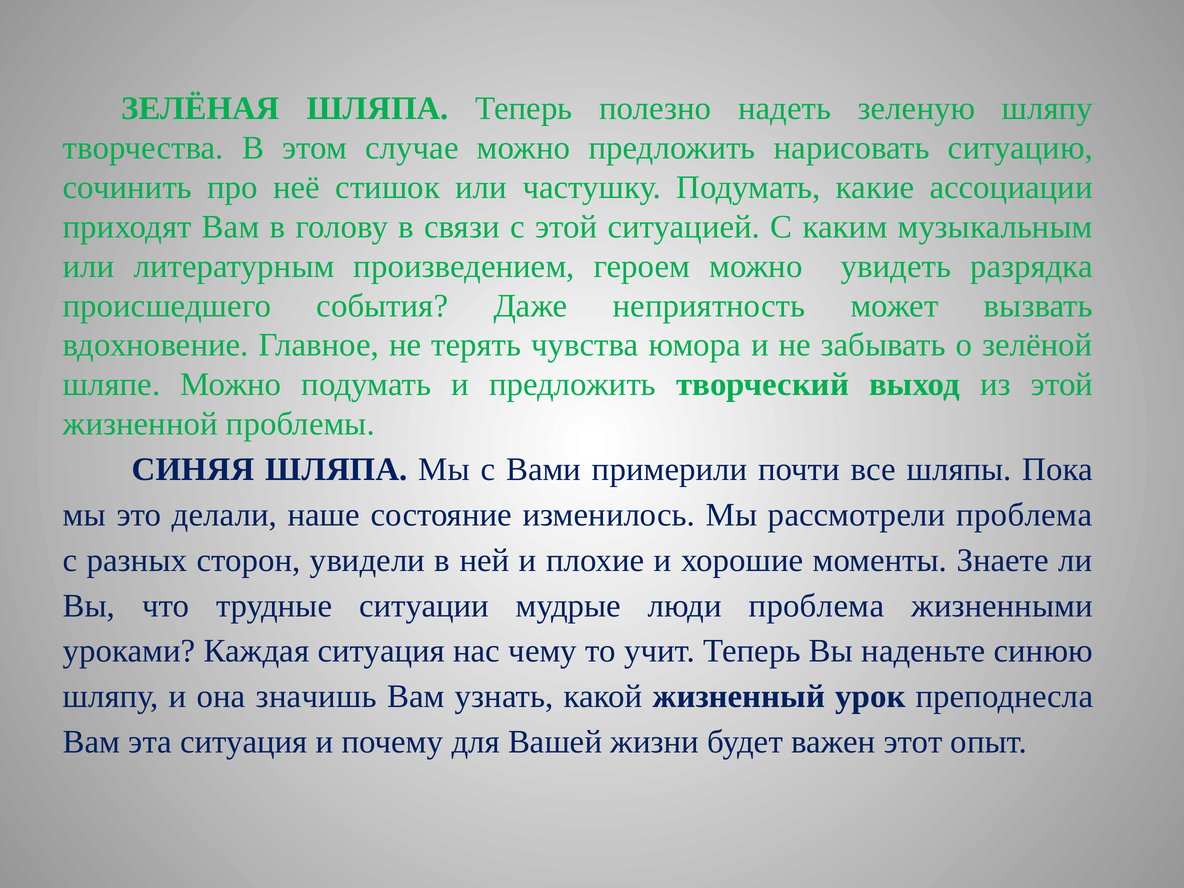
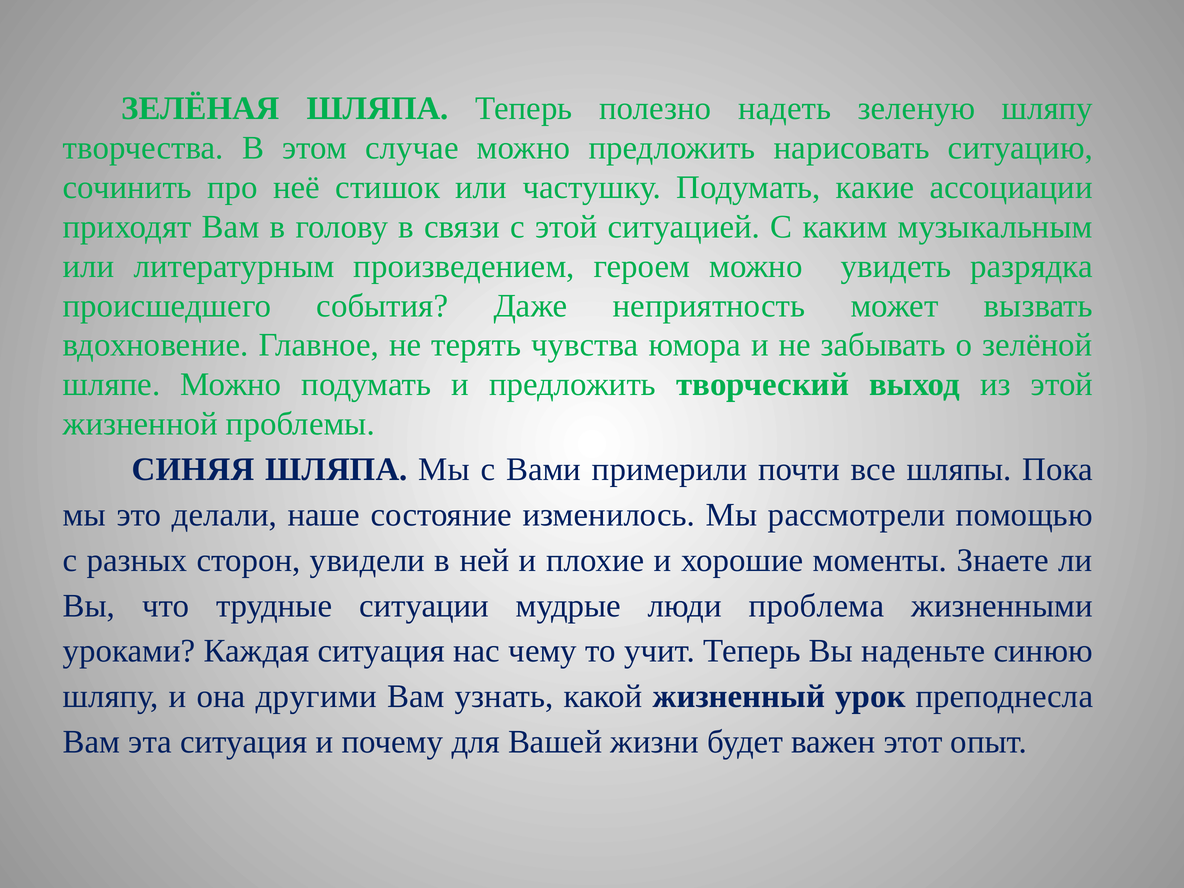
рассмотрели проблема: проблема -> помощью (1024, 515)
значишь: значишь -> другими (316, 697)
